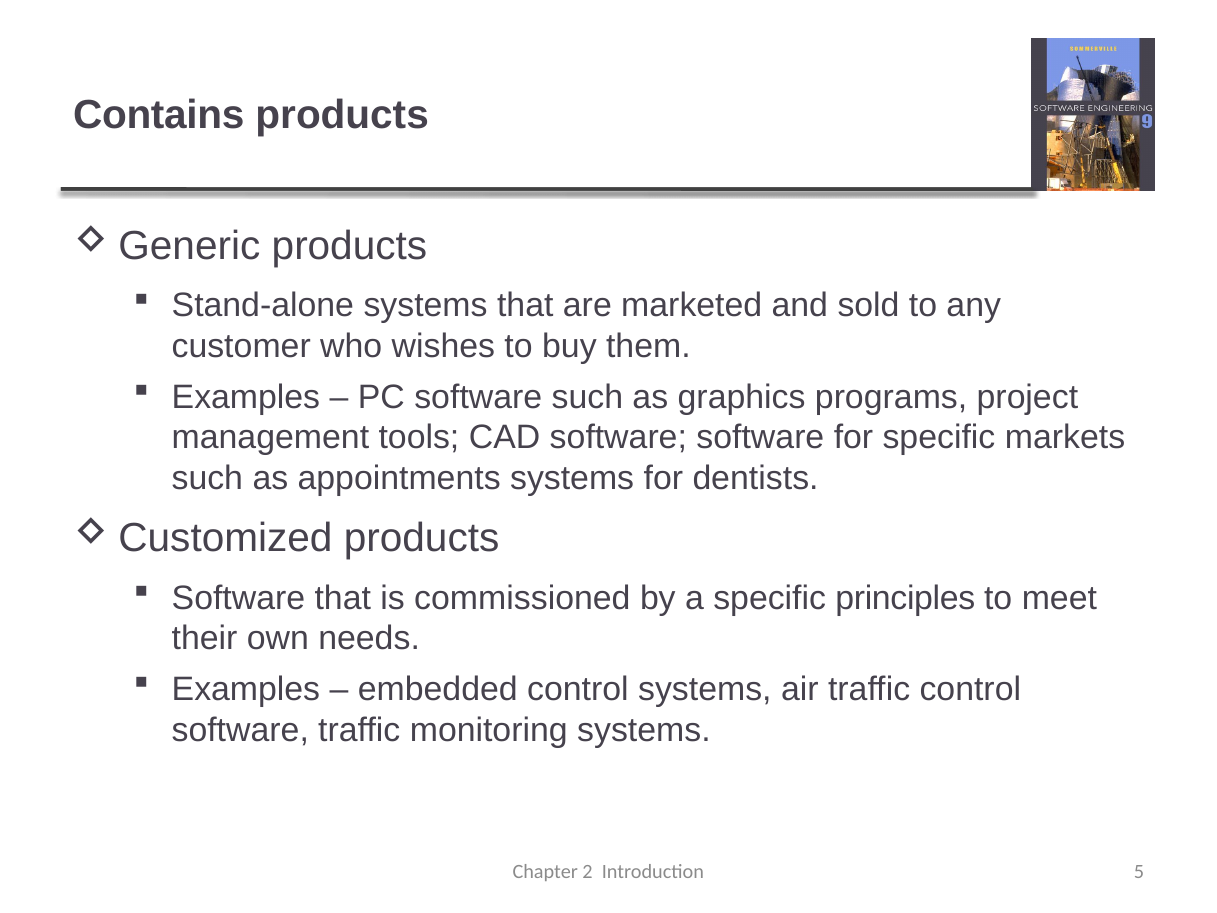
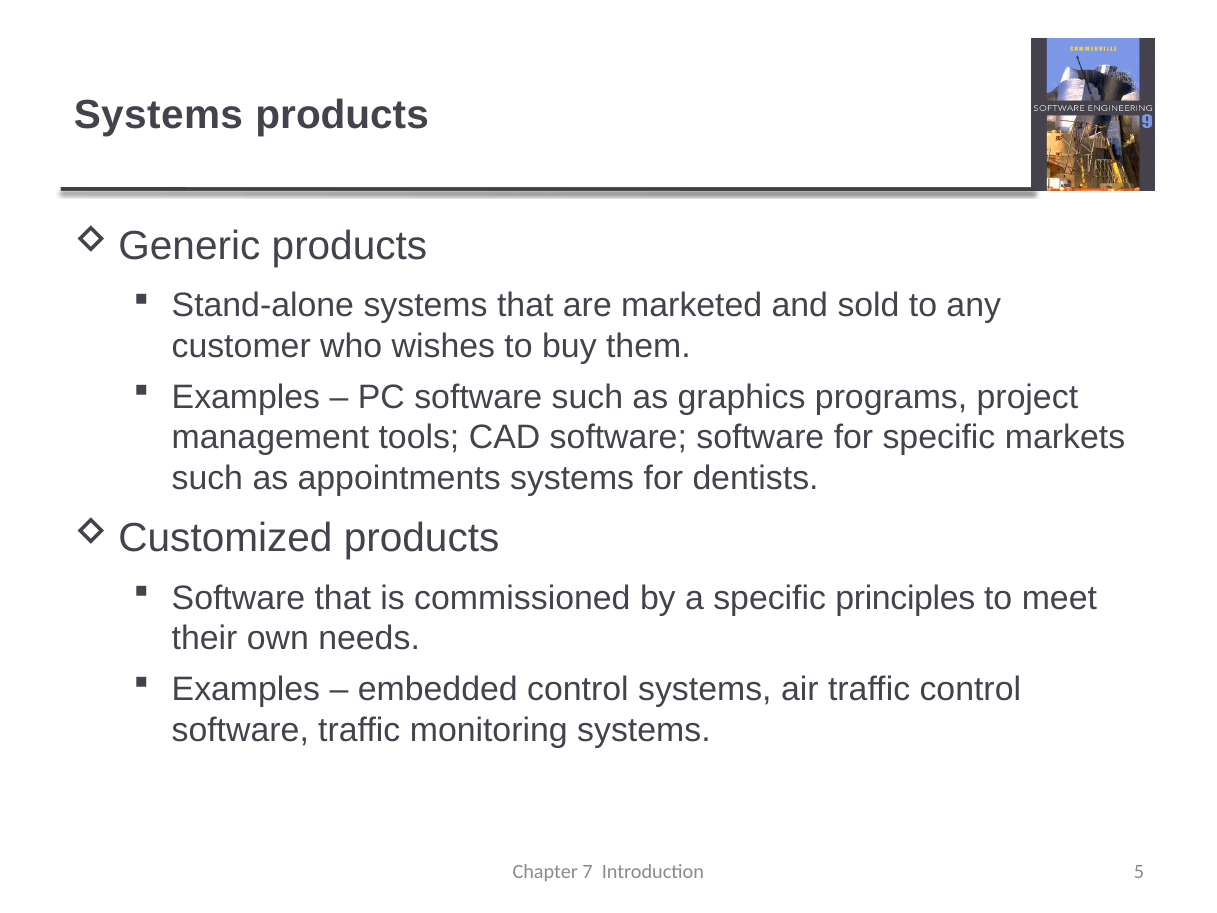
Contains: Contains -> Systems (158, 115)
2: 2 -> 7 (588, 872)
